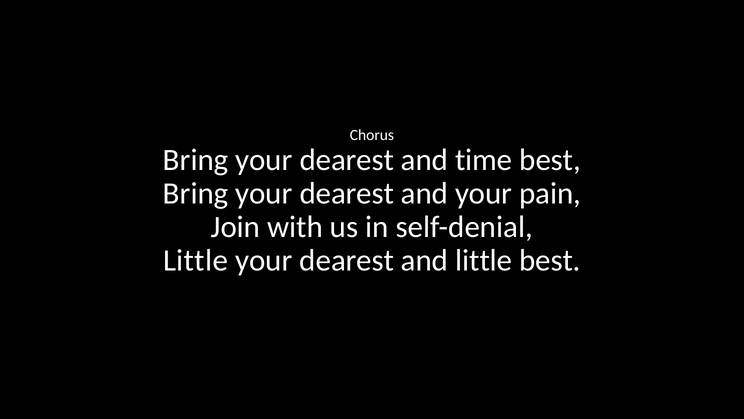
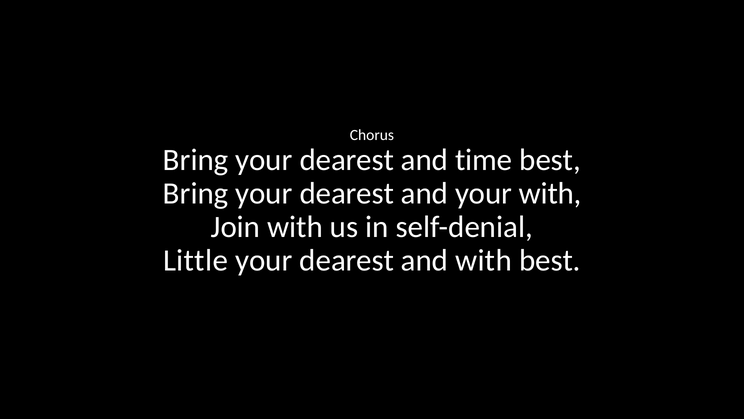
your pain: pain -> with (550, 193)
and little: little -> with (484, 260)
